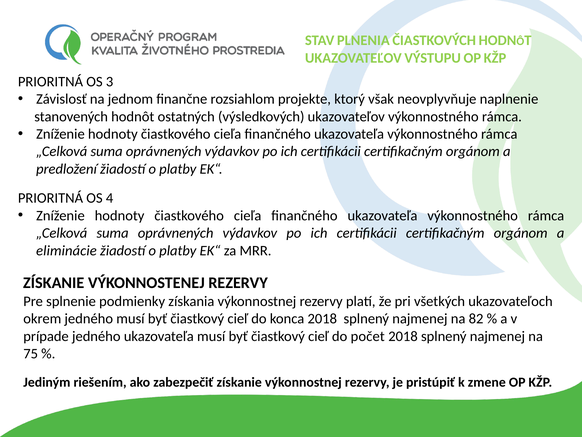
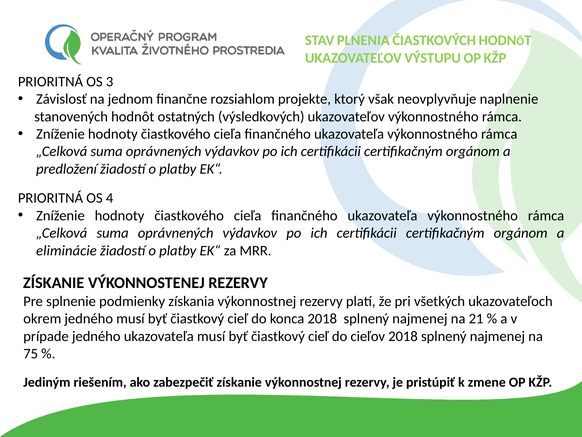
82: 82 -> 21 (476, 318)
počet: počet -> cieľov (368, 336)
